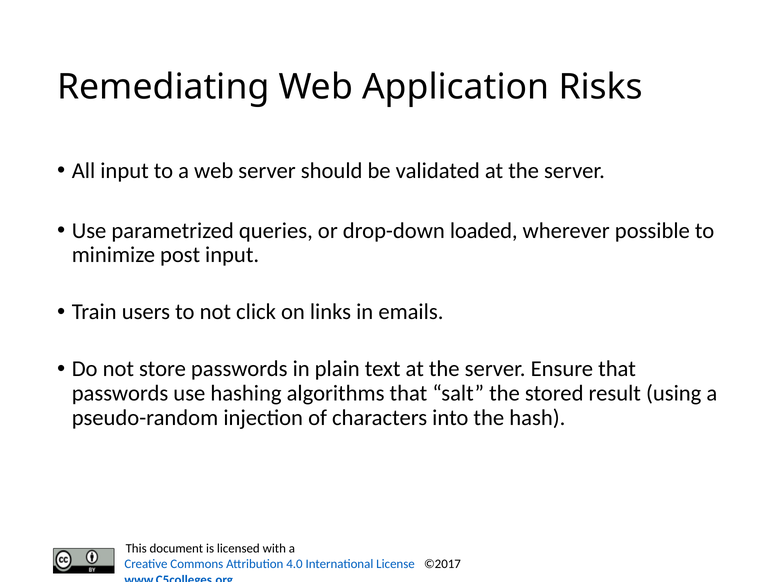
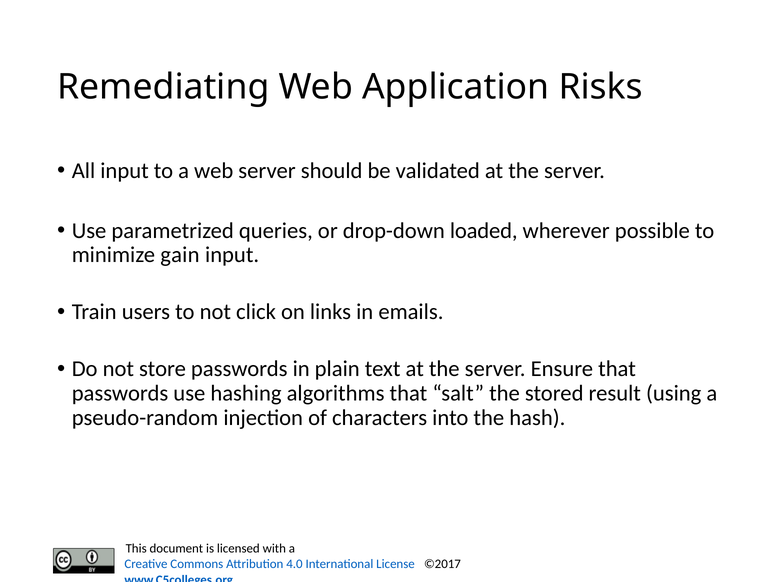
post: post -> gain (180, 255)
